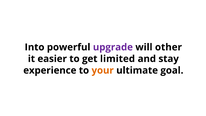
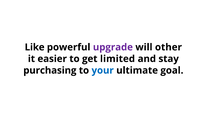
Into: Into -> Like (35, 47)
experience: experience -> purchasing (50, 70)
your colour: orange -> blue (103, 70)
